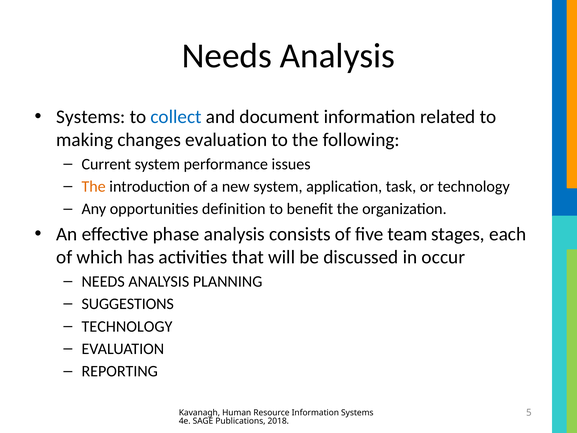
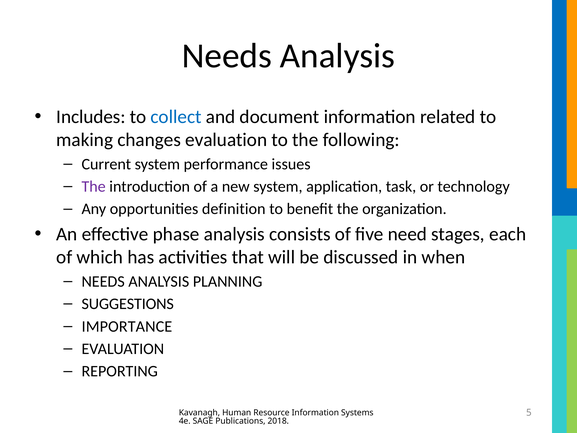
Systems: Systems -> Includes (91, 117)
The colour: orange -> purple (94, 186)
team: team -> need (407, 234)
occur: occur -> when (443, 257)
TECHNOLOGY: TECHNOLOGY -> IMPORTANCE (127, 326)
